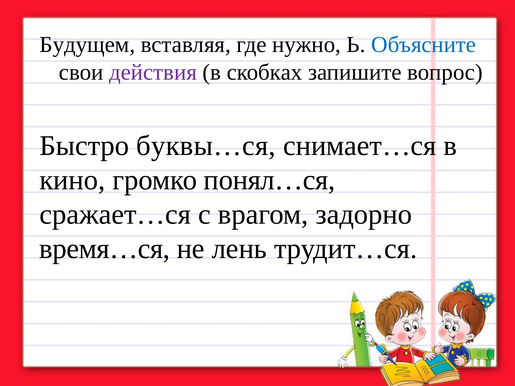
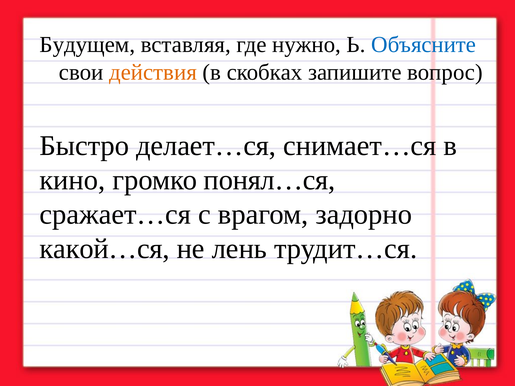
действия colour: purple -> orange (153, 72)
буквы…ся: буквы…ся -> делает…ся (206, 146)
время…ся: время…ся -> какой…ся (105, 249)
